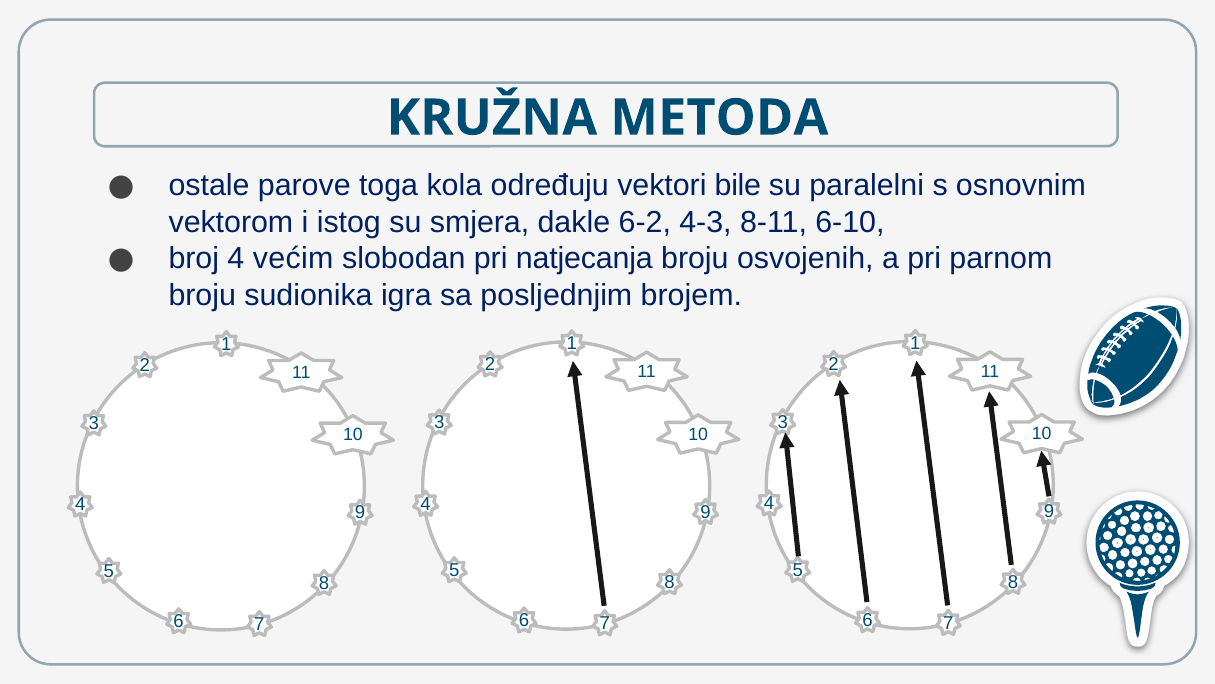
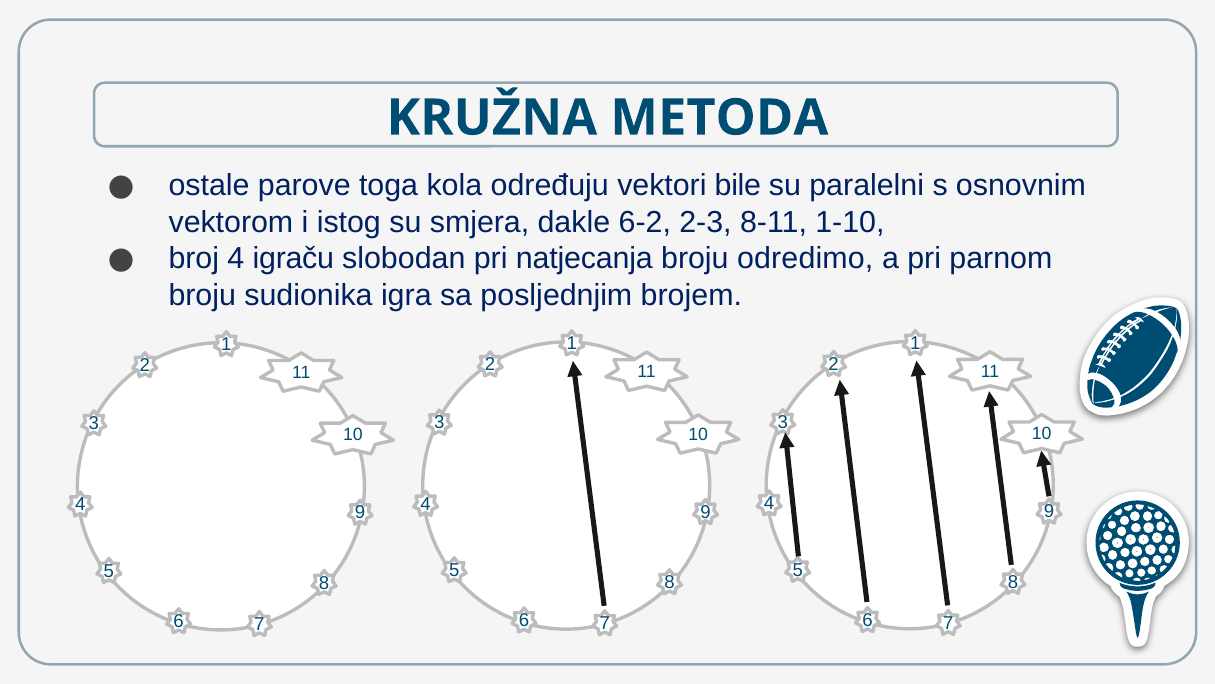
4-3: 4-3 -> 2-3 (705, 222)
6-10: 6-10 -> 1-10 (850, 222)
većim: većim -> igraču (293, 259)
osvojenih: osvojenih -> odredimo (805, 259)
